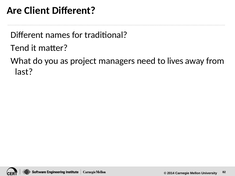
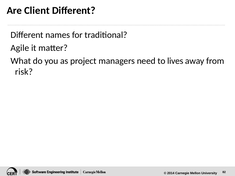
Tend: Tend -> Agile (20, 48)
last: last -> risk (24, 72)
